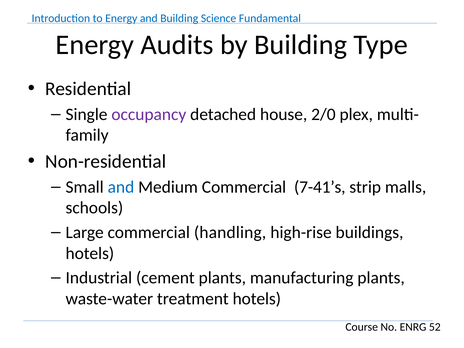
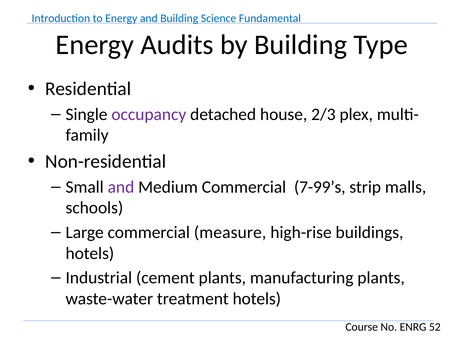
2/0: 2/0 -> 2/3 (323, 114)
and colour: blue -> purple (121, 187)
7-41’s: 7-41’s -> 7-99’s (320, 187)
handling: handling -> measure (230, 232)
